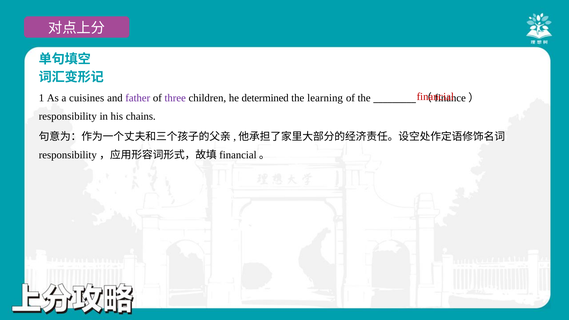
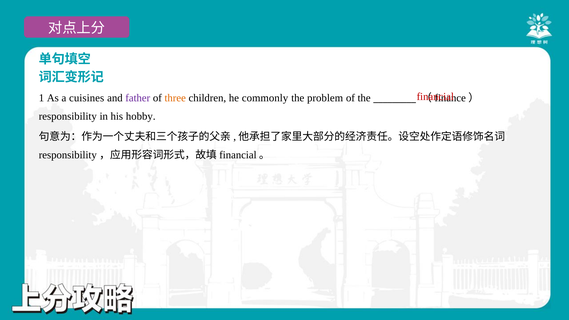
three colour: purple -> orange (175, 98)
determined: determined -> commonly (265, 98)
learning: learning -> problem (325, 98)
chains: chains -> hobby (141, 116)
